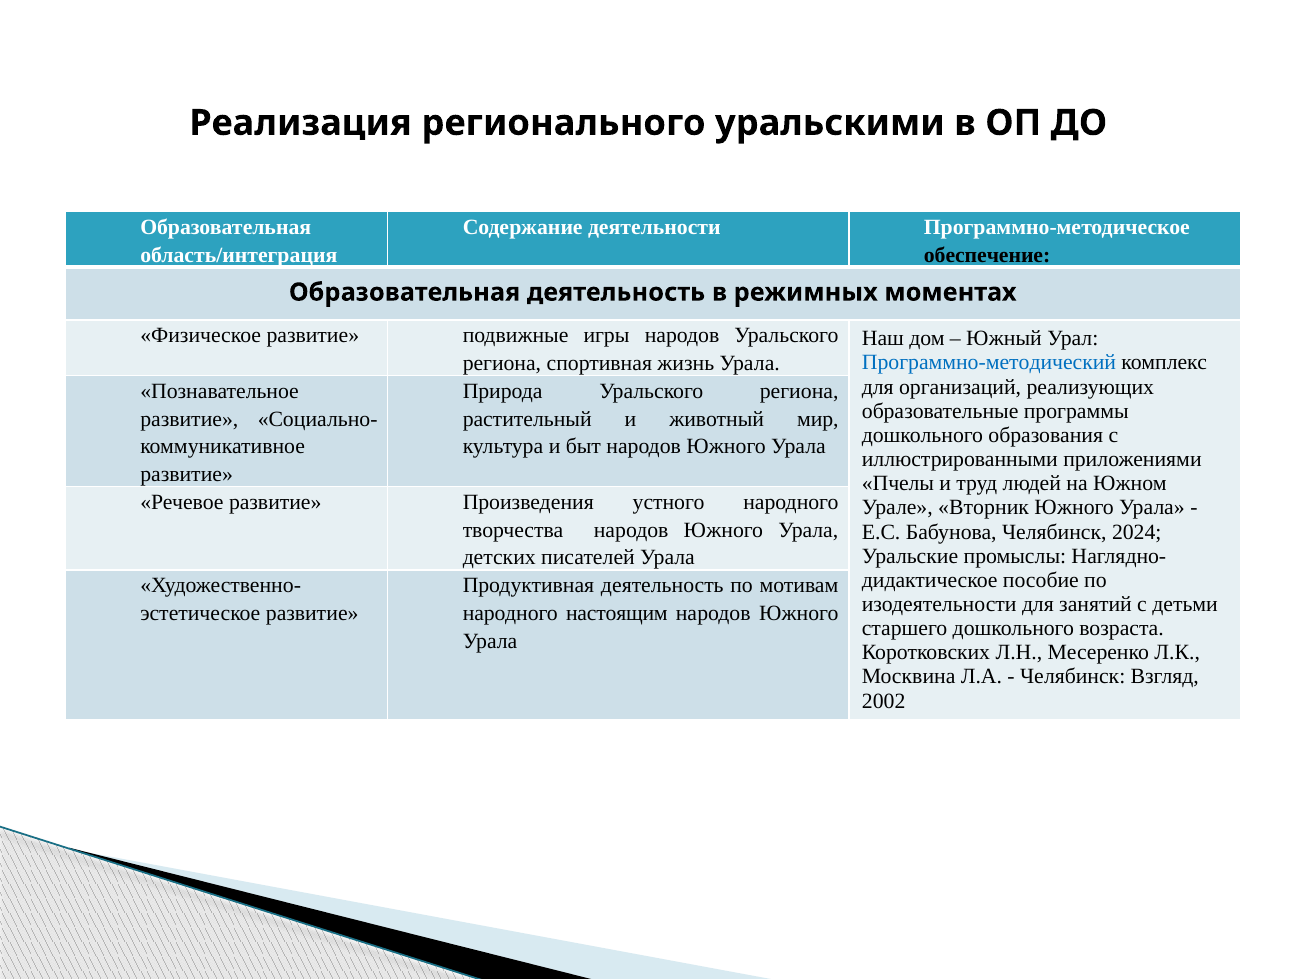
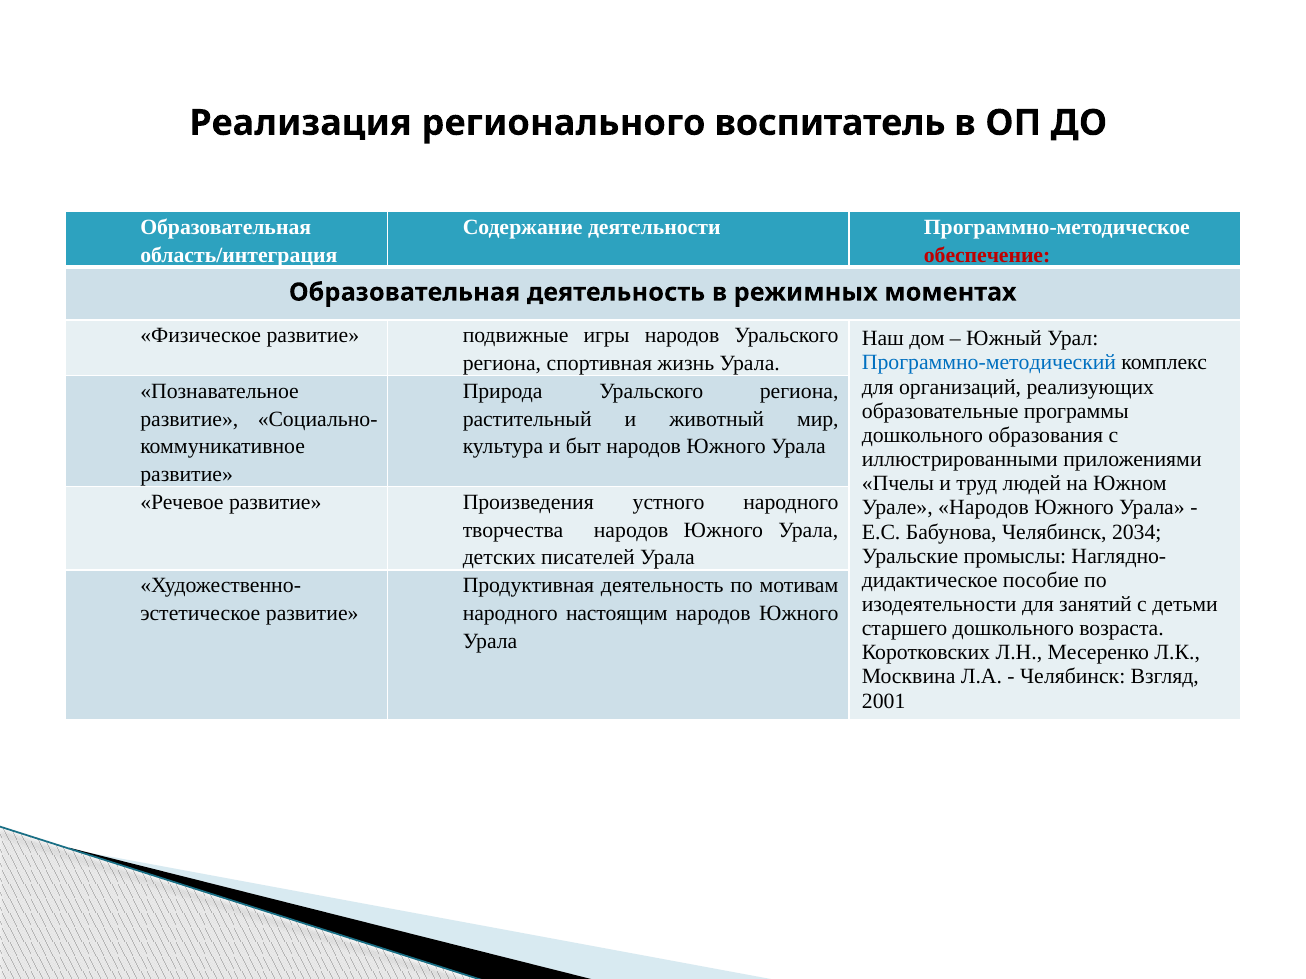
уральскими: уральскими -> воспитатель (830, 123)
обеспечение colour: black -> red (987, 255)
Урале Вторник: Вторник -> Народов (984, 508)
2024: 2024 -> 2034 (1137, 532)
2002: 2002 -> 2001 (884, 701)
